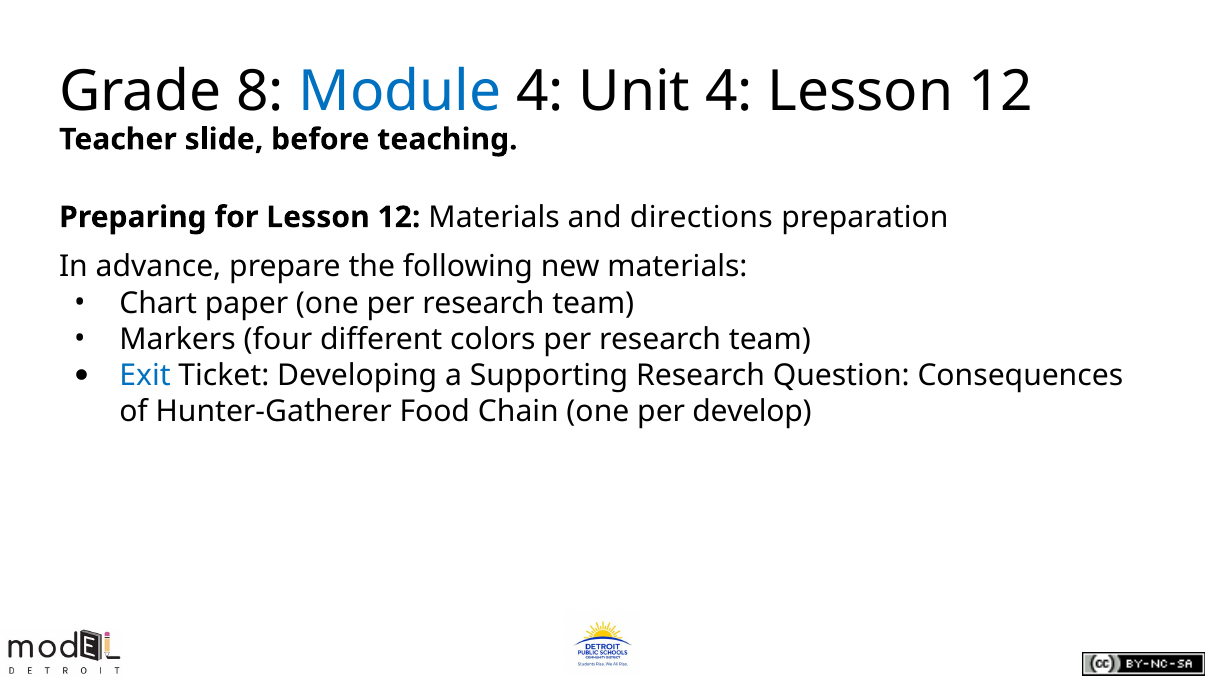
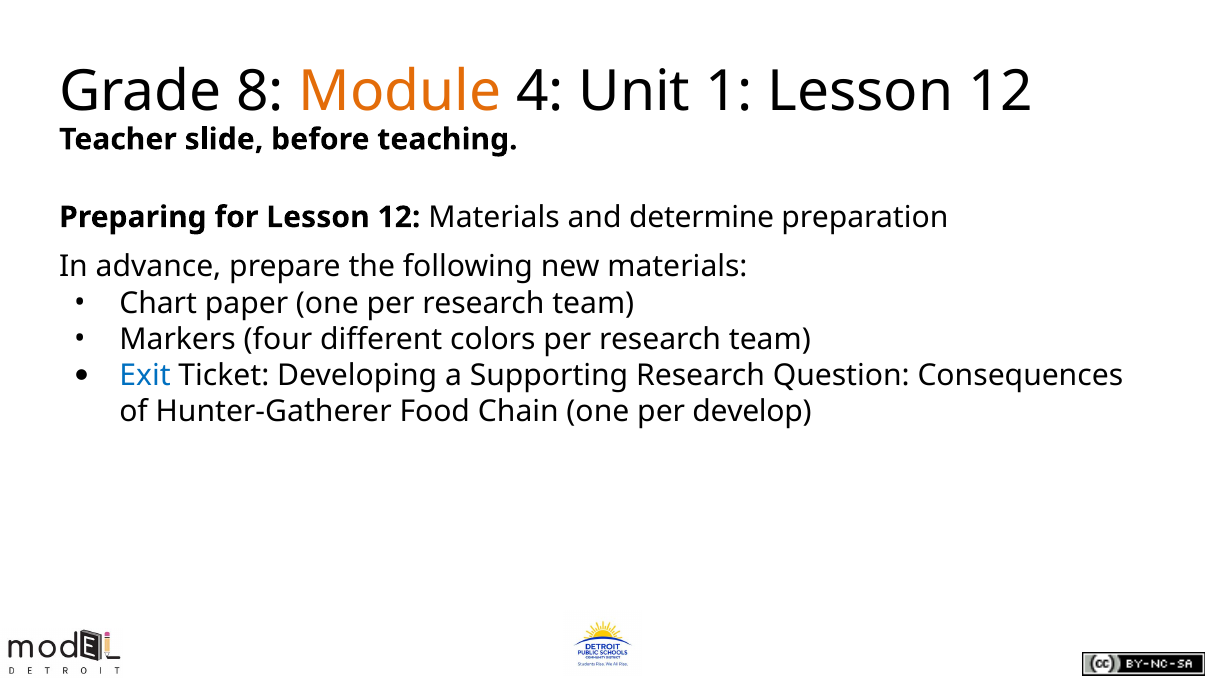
Module colour: blue -> orange (400, 92)
Unit 4: 4 -> 1 (729, 92)
directions: directions -> determine (702, 217)
